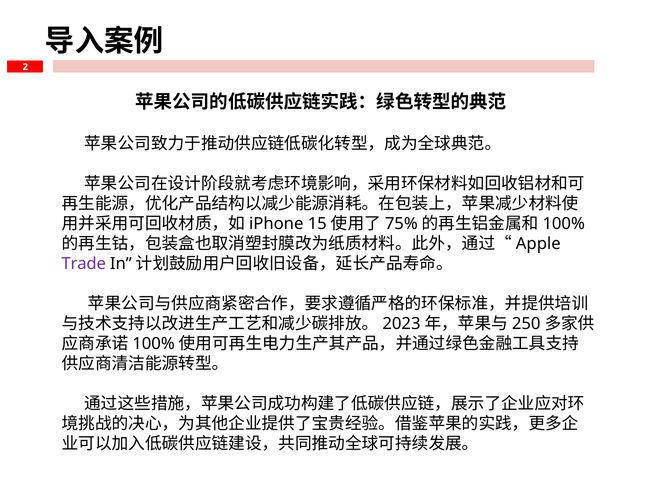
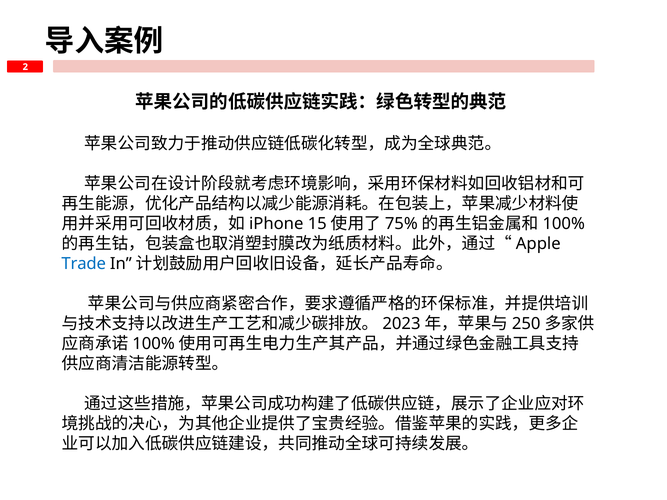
Trade colour: purple -> blue (84, 264)
